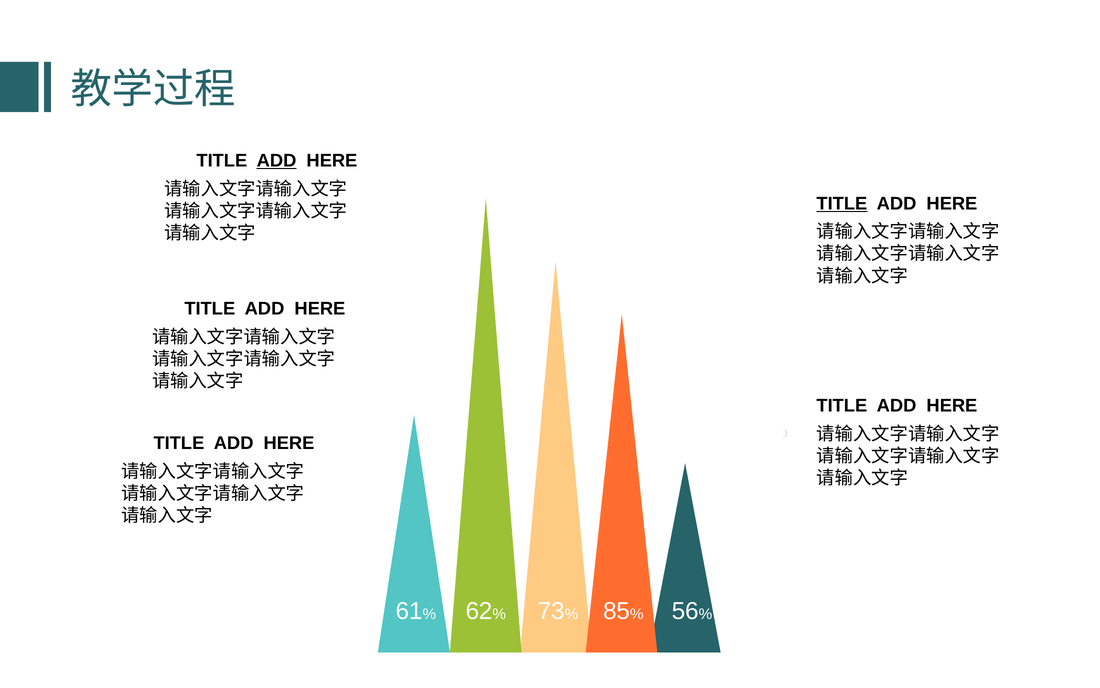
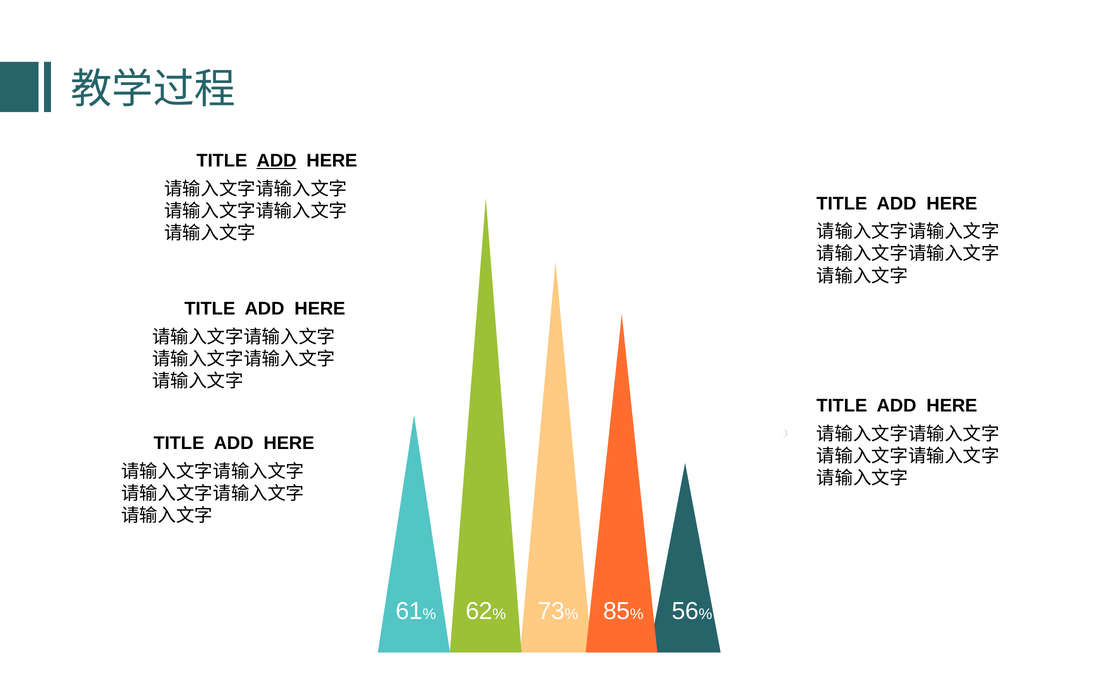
TITLE underline: present -> none (842, 203)
